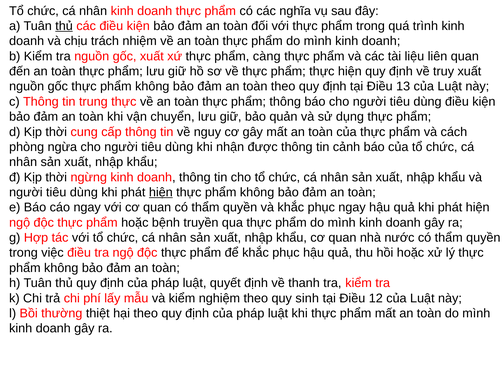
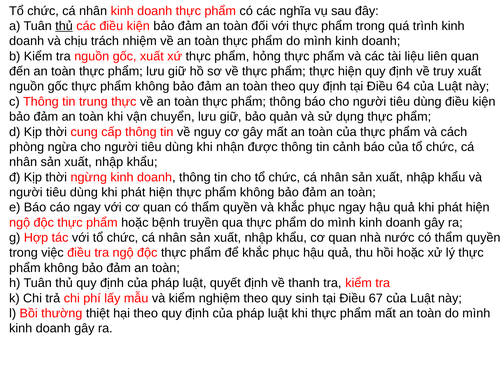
càng: càng -> hỏng (267, 56)
13: 13 -> 64 (403, 87)
hiện underline: present -> none (161, 192)
12: 12 -> 67 (376, 298)
